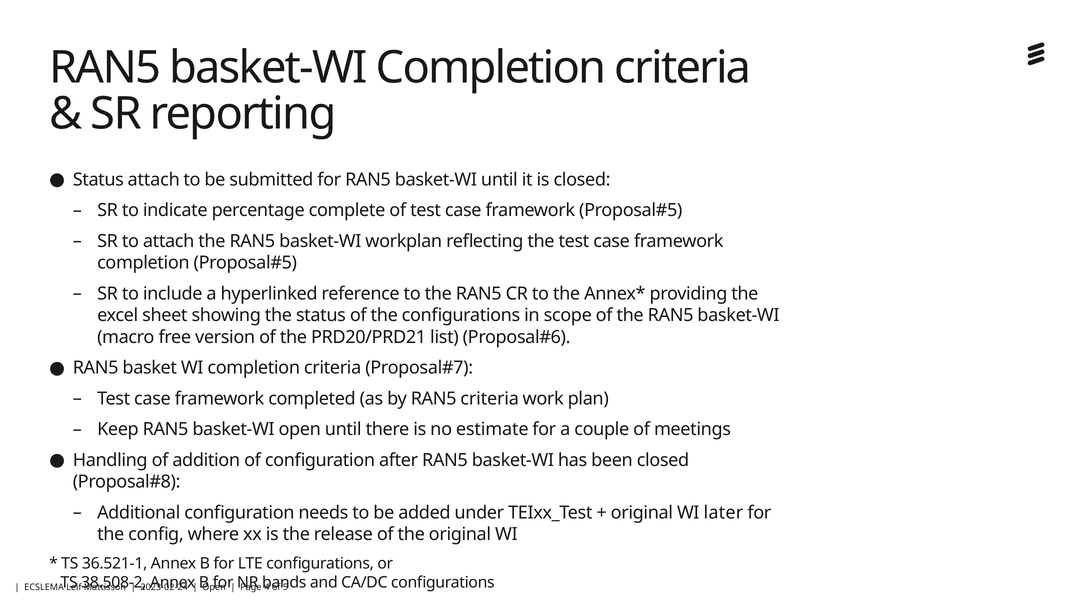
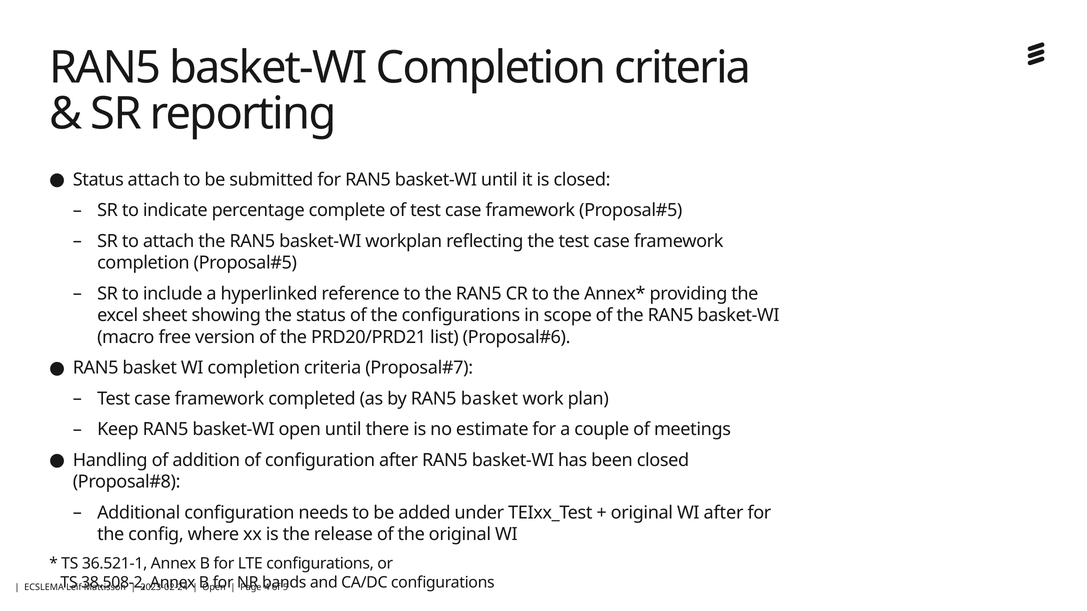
by RAN5 criteria: criteria -> basket (489, 399)
WI later: later -> after (724, 513)
